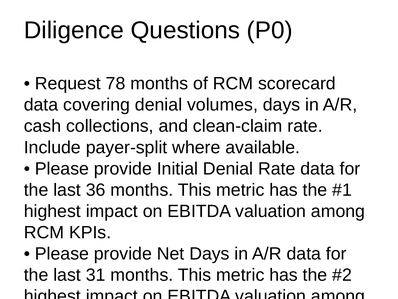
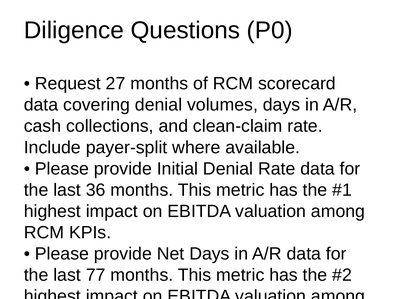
78: 78 -> 27 (116, 83)
31: 31 -> 77 (96, 275)
